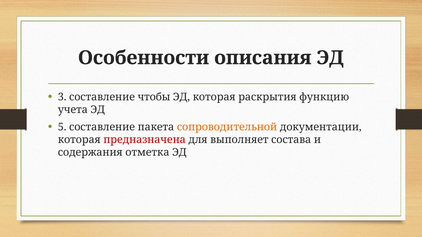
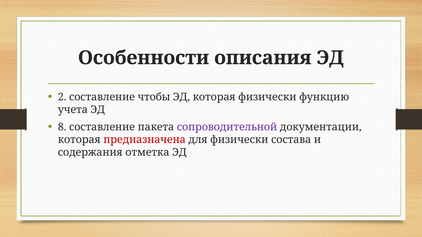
3: 3 -> 2 (62, 97)
которая раскрытия: раскрытия -> физически (267, 97)
5: 5 -> 8 (62, 127)
сопроводительной colour: orange -> purple (227, 127)
для выполняет: выполняет -> физически (239, 140)
